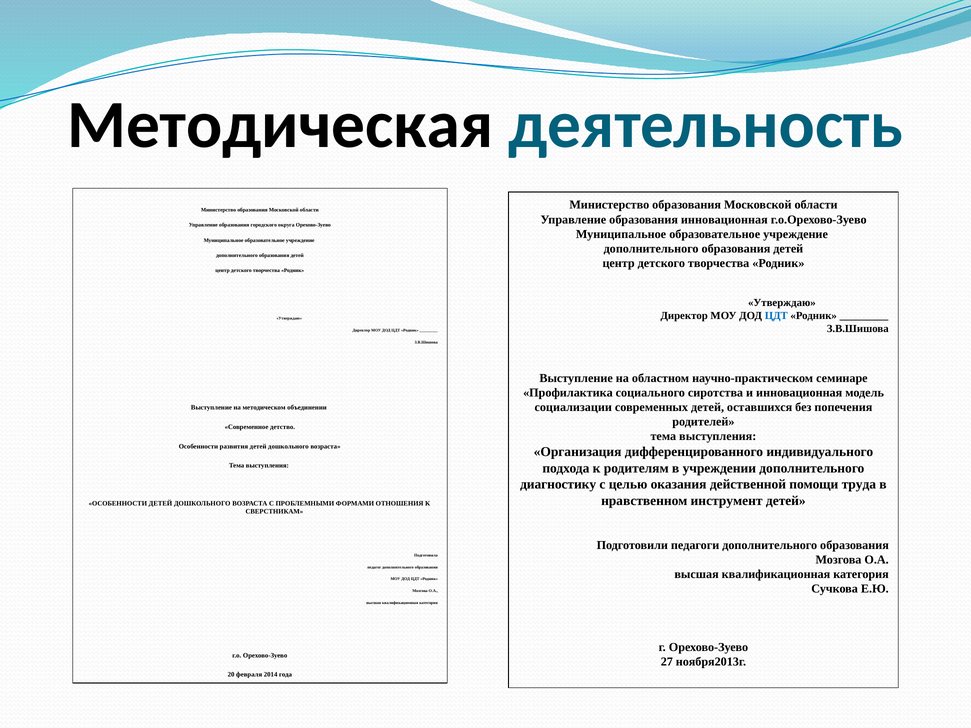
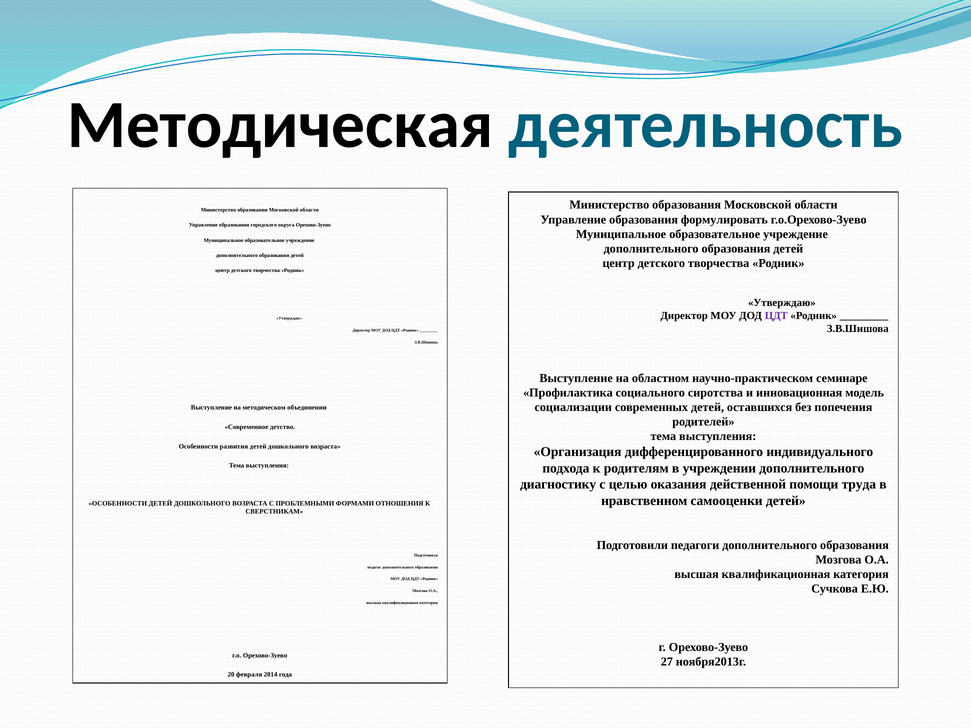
образования инновационная: инновационная -> формулировать (724, 220)
ЦДТ colour: blue -> purple (776, 316)
инструмент: инструмент -> самооценки (727, 501)
